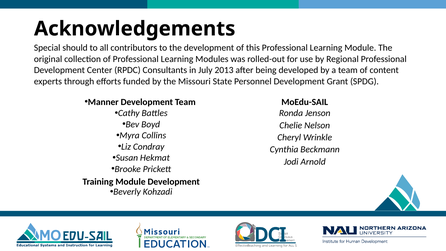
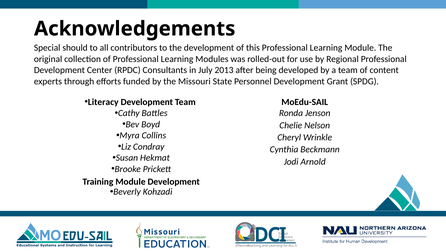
Manner: Manner -> Literacy (103, 102)
